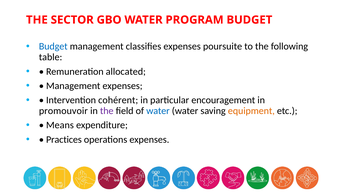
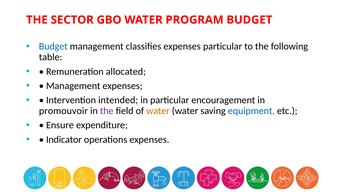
expenses poursuite: poursuite -> particular (223, 47)
cohérent: cohérent -> intended (118, 100)
water colour: blue -> orange (158, 111)
equipment colour: orange -> blue (251, 111)
Means: Means -> Ensure (60, 125)
Practices: Practices -> Indicator (64, 140)
